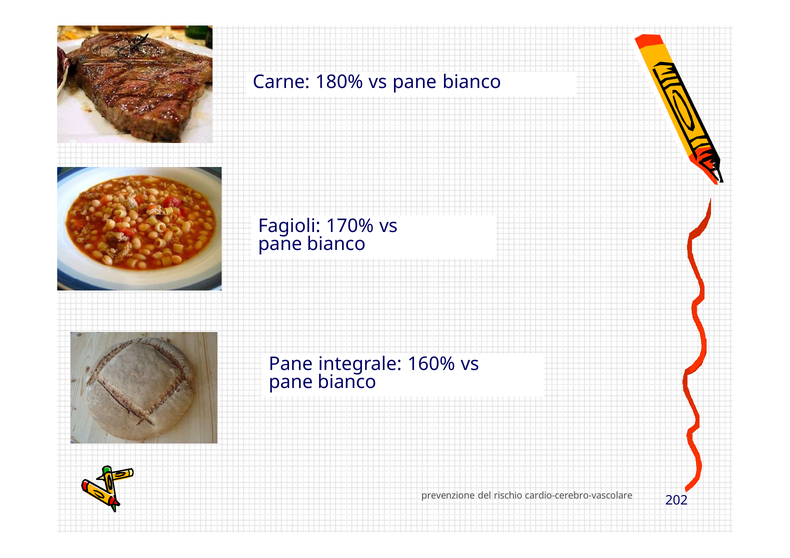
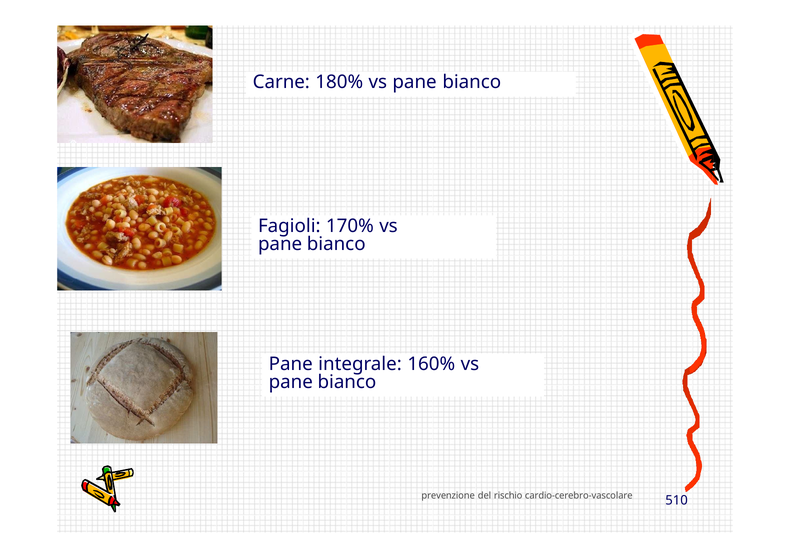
202: 202 -> 510 (677, 500)
